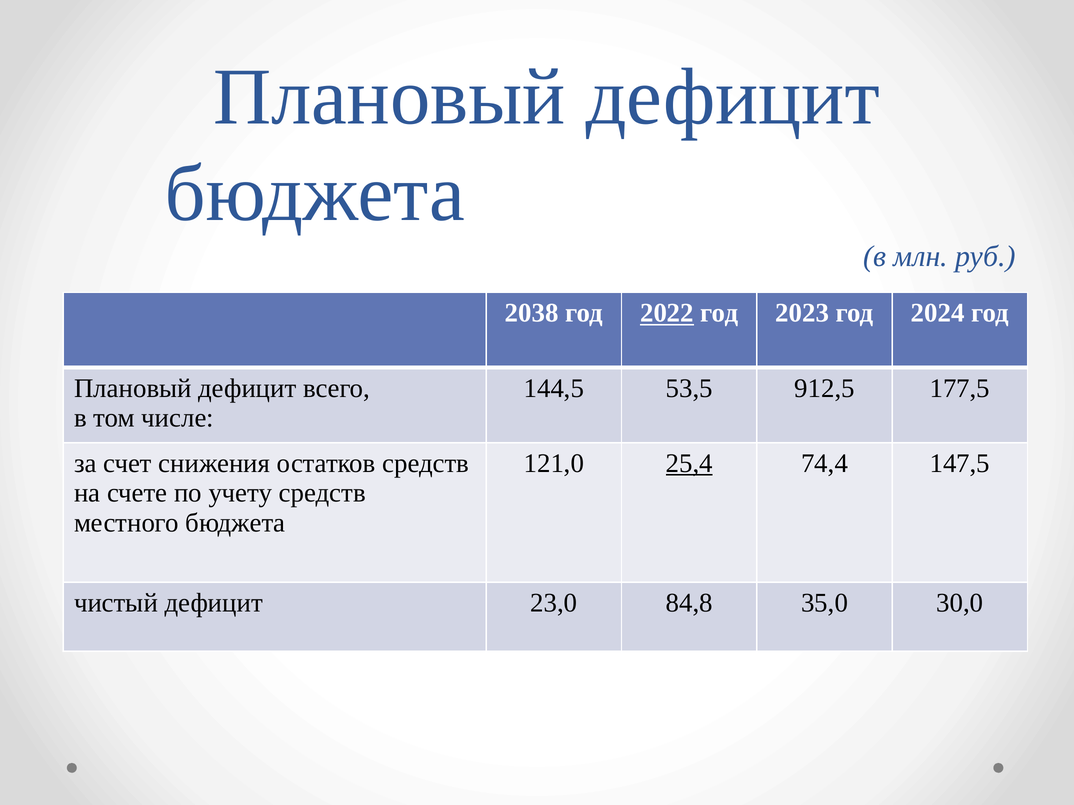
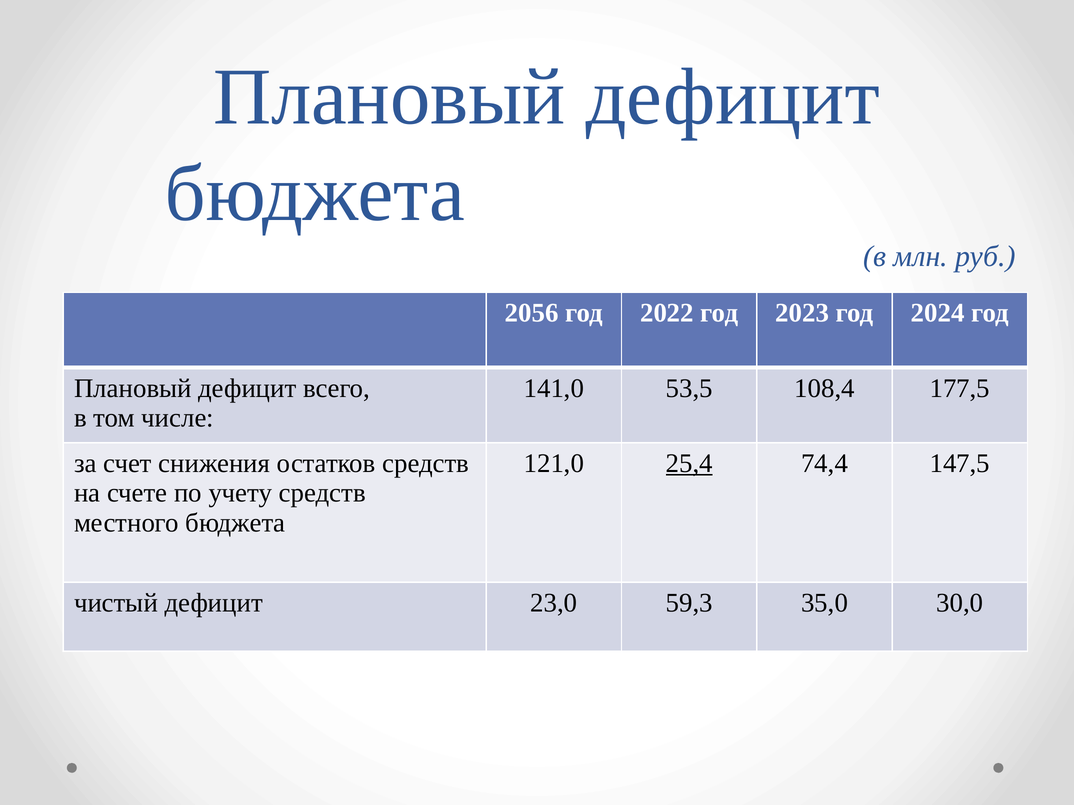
2038: 2038 -> 2056 (532, 313)
2022 underline: present -> none (667, 313)
144,5: 144,5 -> 141,0 (554, 388)
912,5: 912,5 -> 108,4 (824, 388)
84,8: 84,8 -> 59,3 (689, 603)
